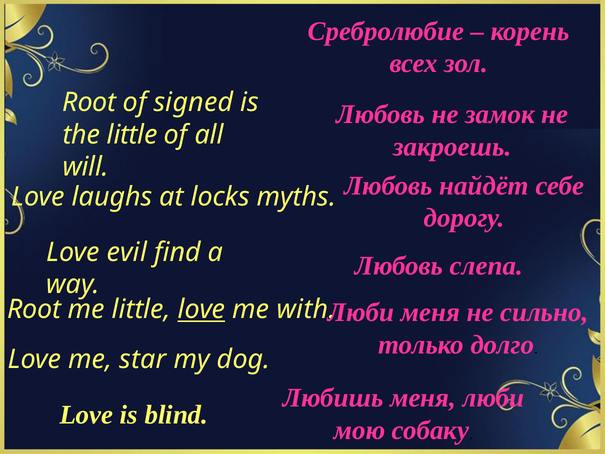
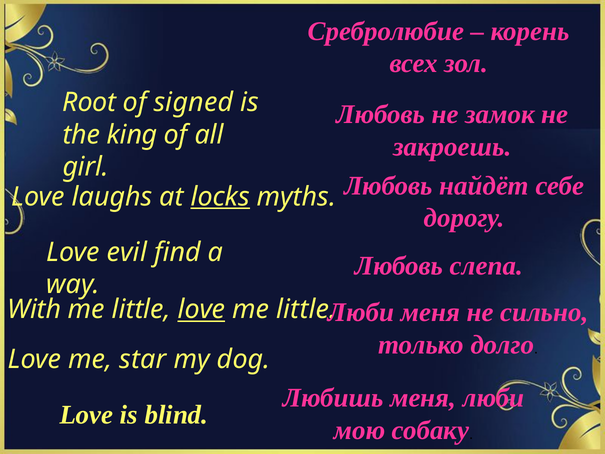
the little: little -> king (132, 135)
will: will -> girl (86, 167)
locks underline: none -> present (220, 197)
Root: Root -> With (34, 309)
with: with -> little (306, 309)
